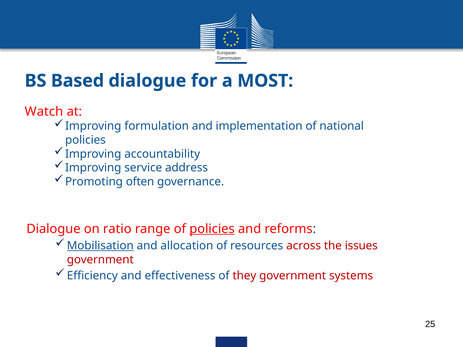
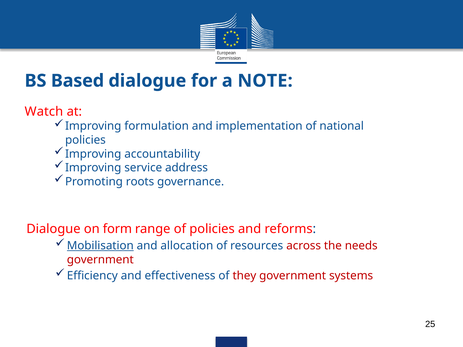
MOST: MOST -> NOTE (265, 81)
often: often -> roots (140, 182)
ratio: ratio -> form (117, 229)
policies underline: present -> none (212, 229)
issues: issues -> needs (361, 246)
